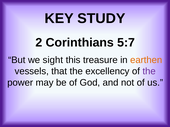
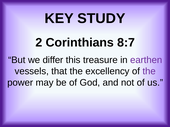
5:7: 5:7 -> 8:7 (126, 43)
sight: sight -> differ (53, 60)
earthen colour: orange -> purple (146, 60)
